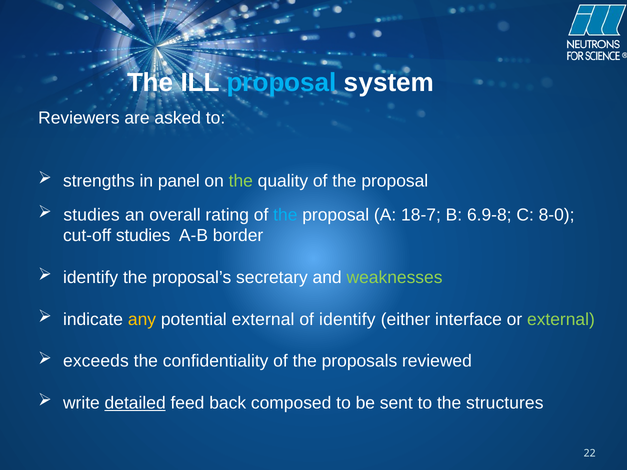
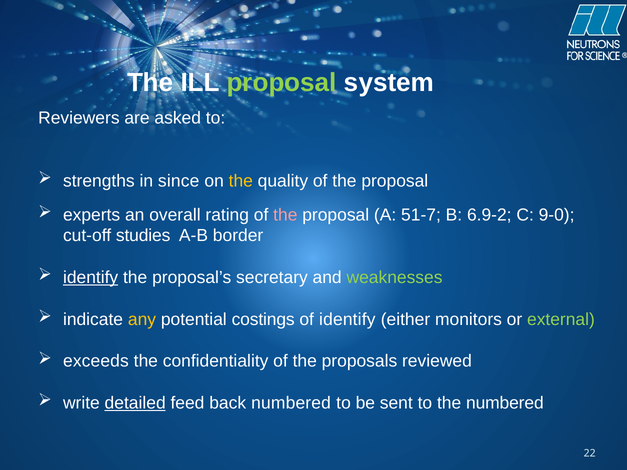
proposal colour: light blue -> light green (282, 83)
panel: panel -> since (179, 181)
the colour: light green -> yellow (241, 181)
studies: studies -> experts (92, 215)
the colour: light blue -> pink (285, 215)
18-7: 18-7 -> 51-7 (421, 215)
6.9-8: 6.9-8 -> 6.9-2 (489, 215)
8-0: 8-0 -> 9-0 (557, 215)
identify underline: none -> present (91, 278)
potential external: external -> costings (263, 319)
interface: interface -> monitors (468, 319)
back composed: composed -> numbered (291, 403)
the structures: structures -> numbered (505, 403)
